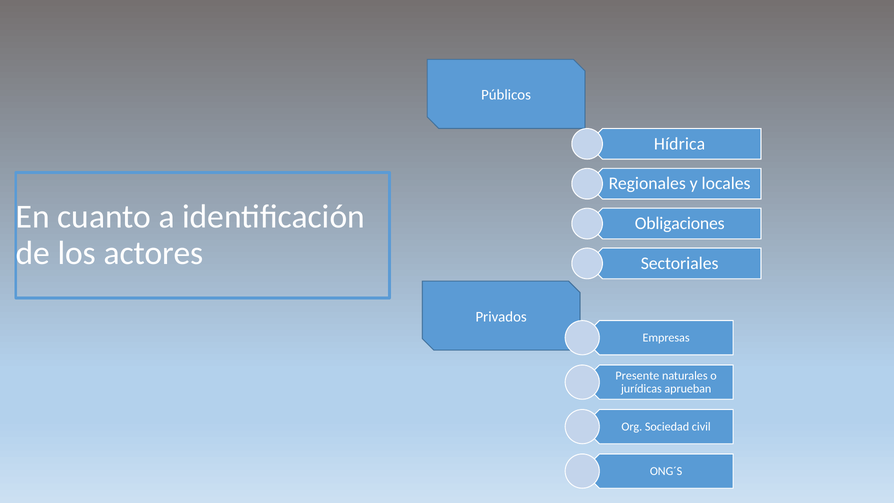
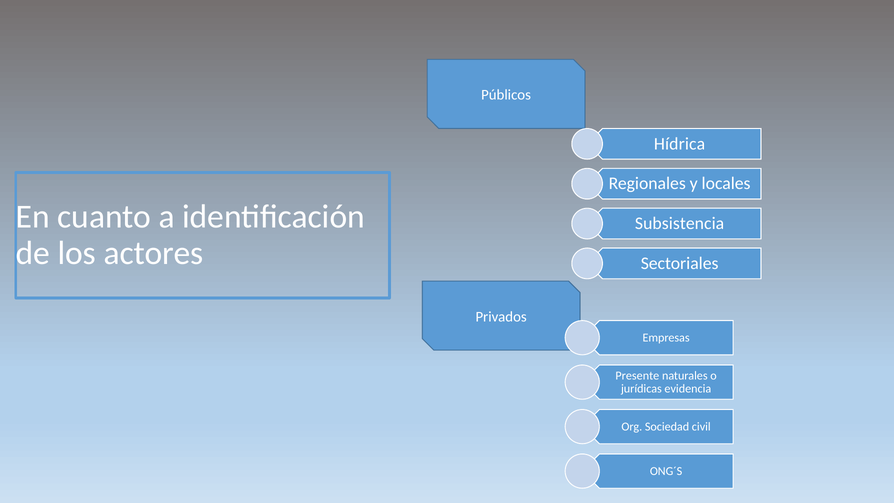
Obligaciones: Obligaciones -> Subsistencia (680, 223)
aprueban: aprueban -> evidencia (688, 389)
